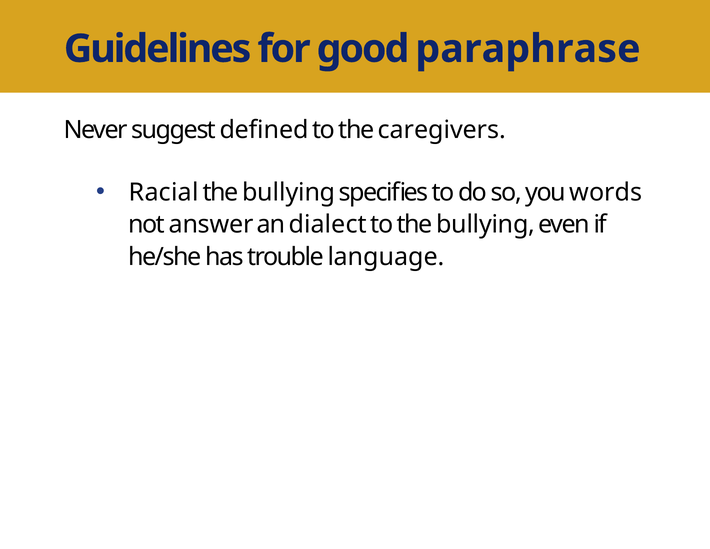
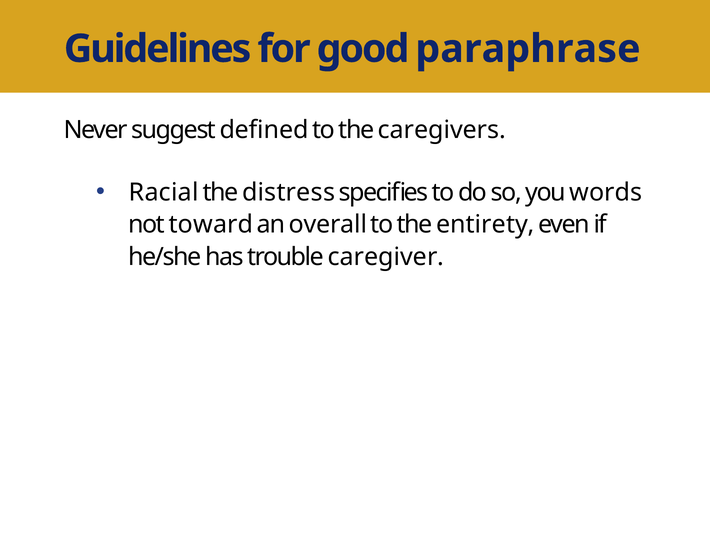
bullying: bullying -> distress (289, 192)
answer: answer -> toward (211, 224)
dialect: dialect -> overall (328, 224)
to the bullying: bullying -> entirety (485, 224)
language: language -> caregiver (386, 257)
